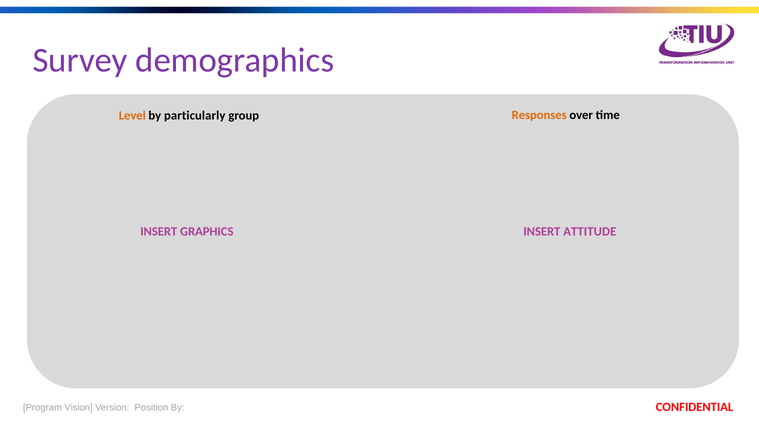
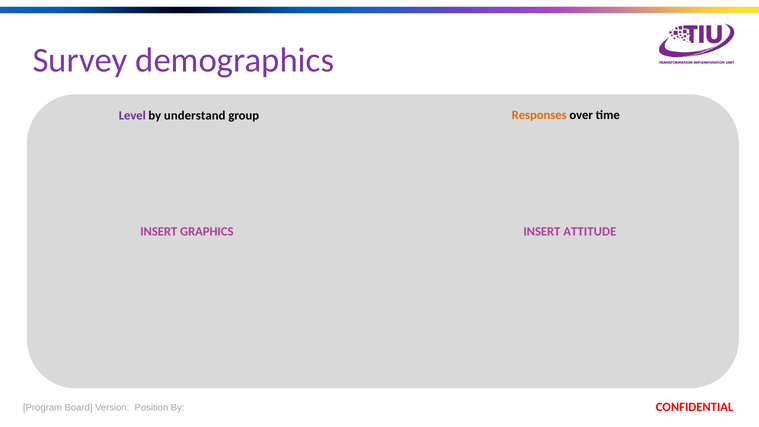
Level colour: orange -> purple (132, 116)
particularly: particularly -> understand (195, 116)
Vision: Vision -> Board (79, 408)
